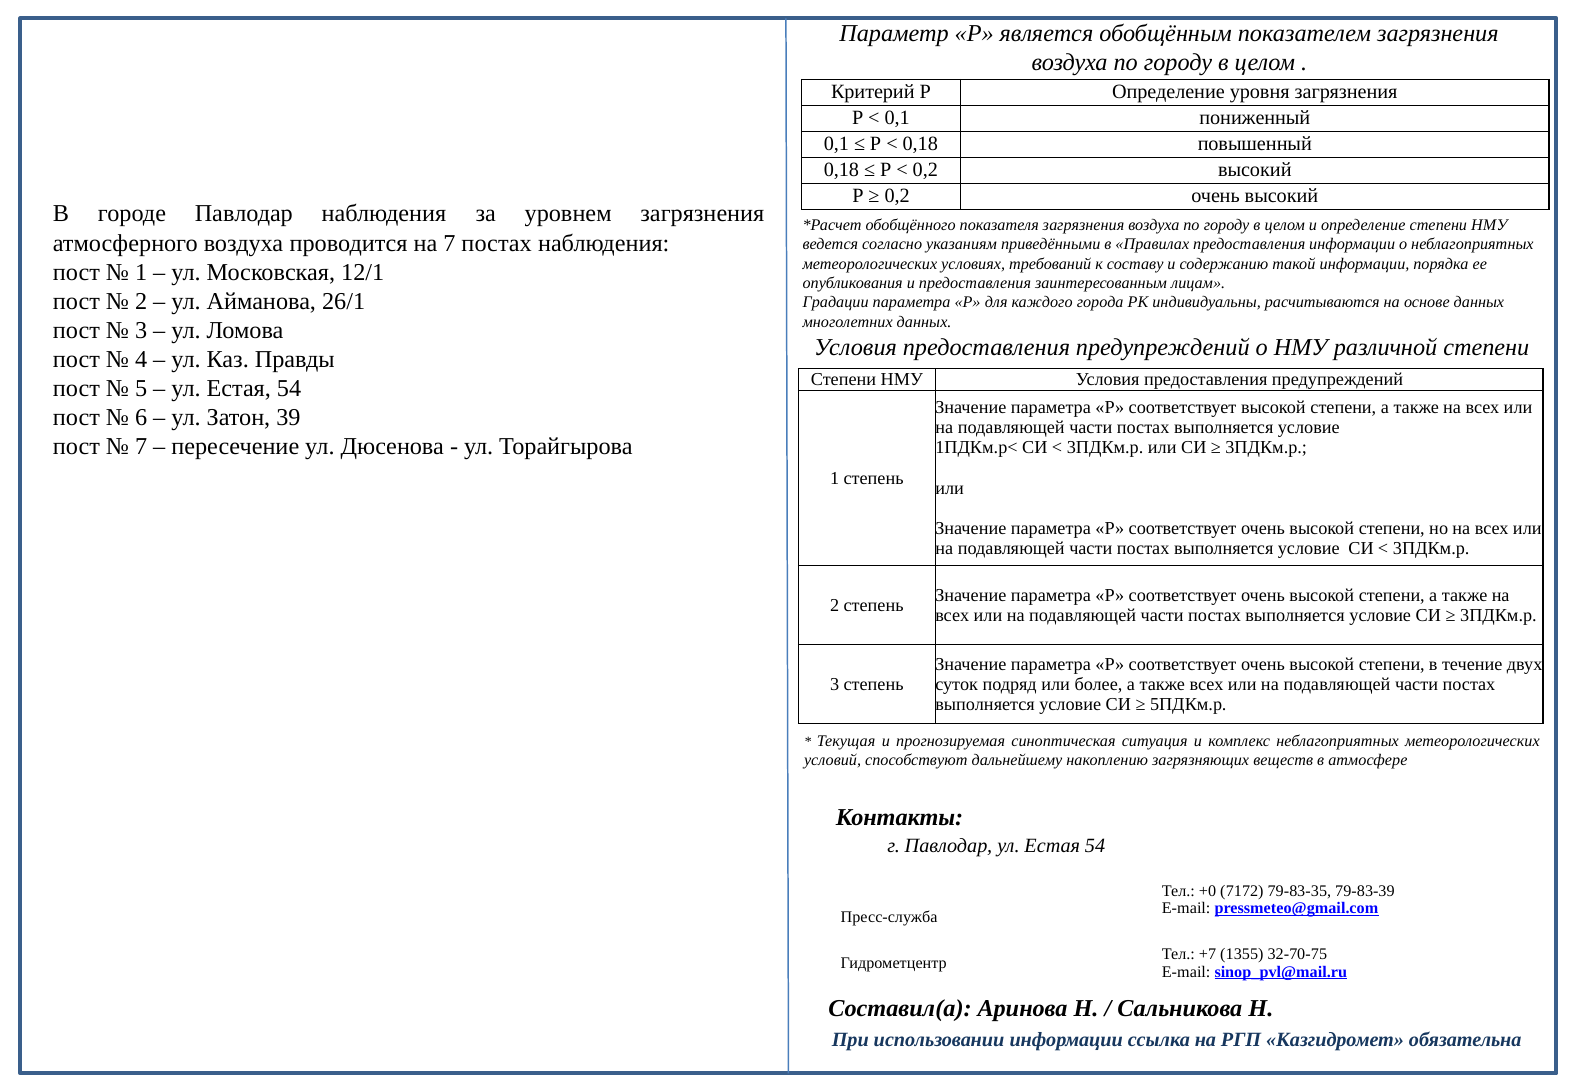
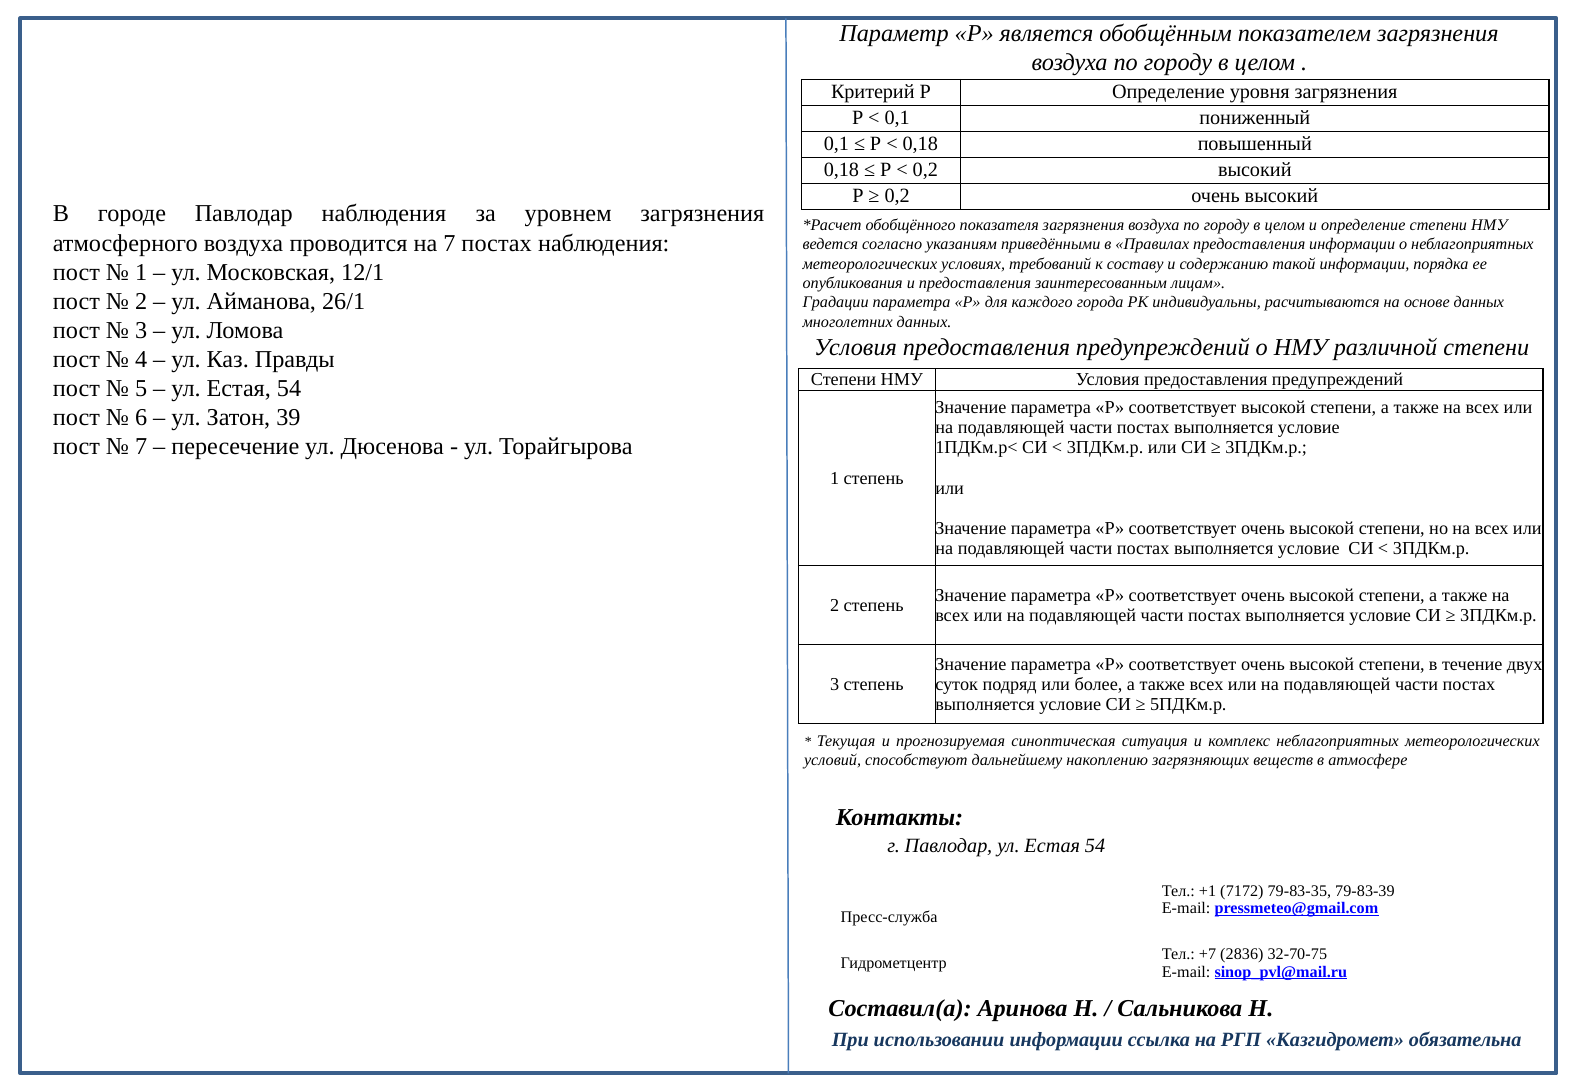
+0: +0 -> +1 (1208, 890)
1355: 1355 -> 2836 (1242, 954)
